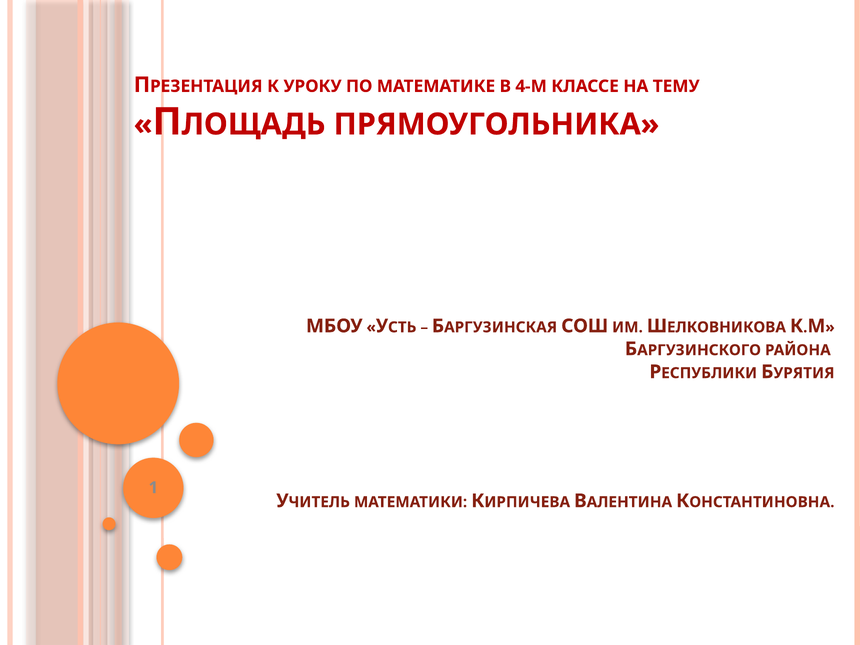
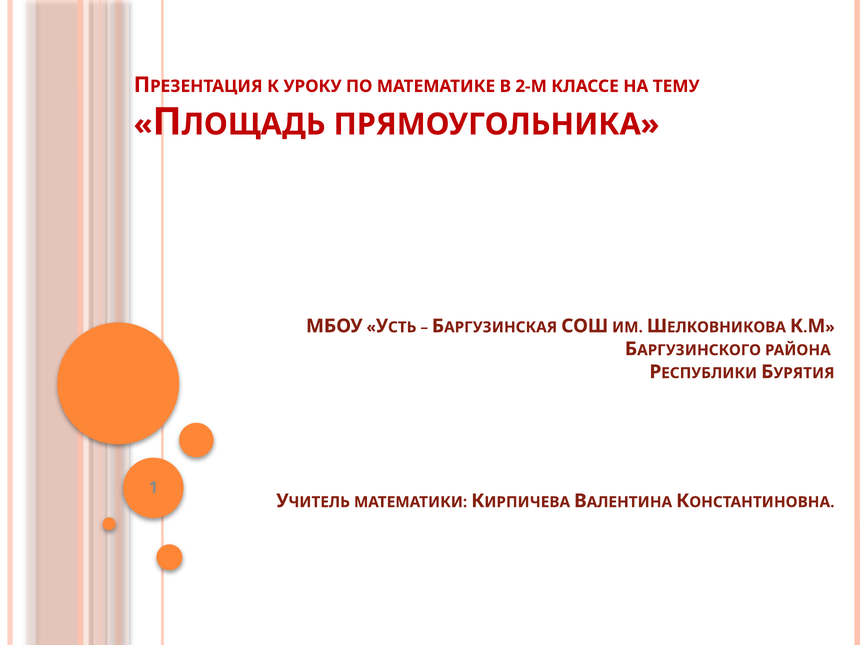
4-М: 4-М -> 2-М (531, 86)
